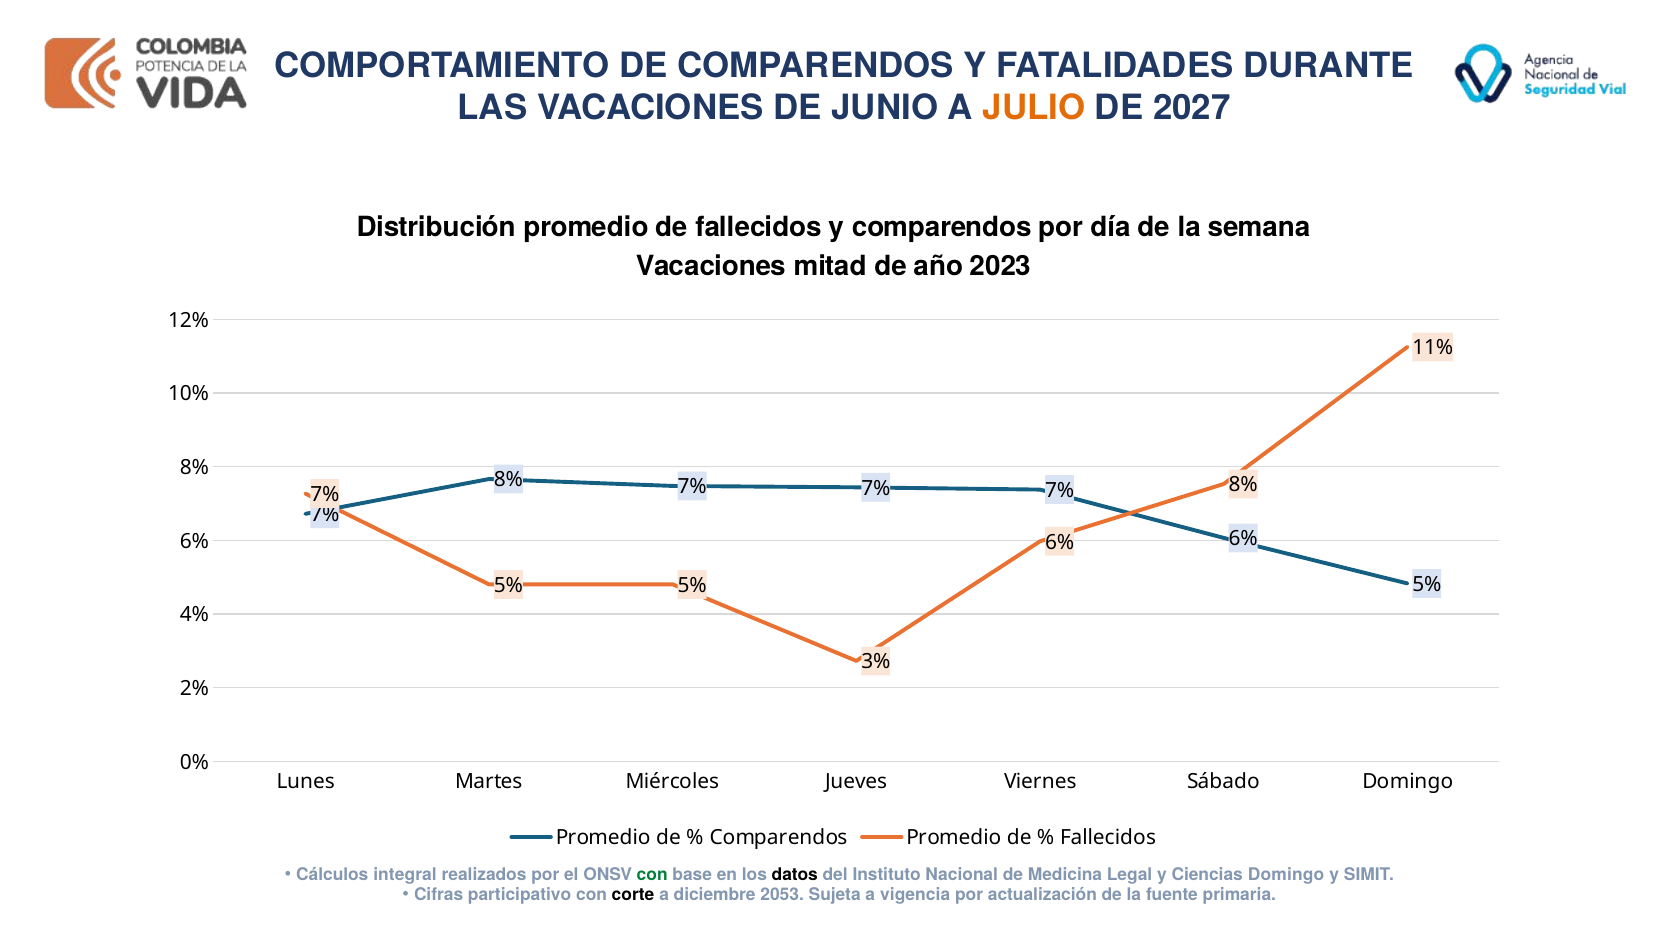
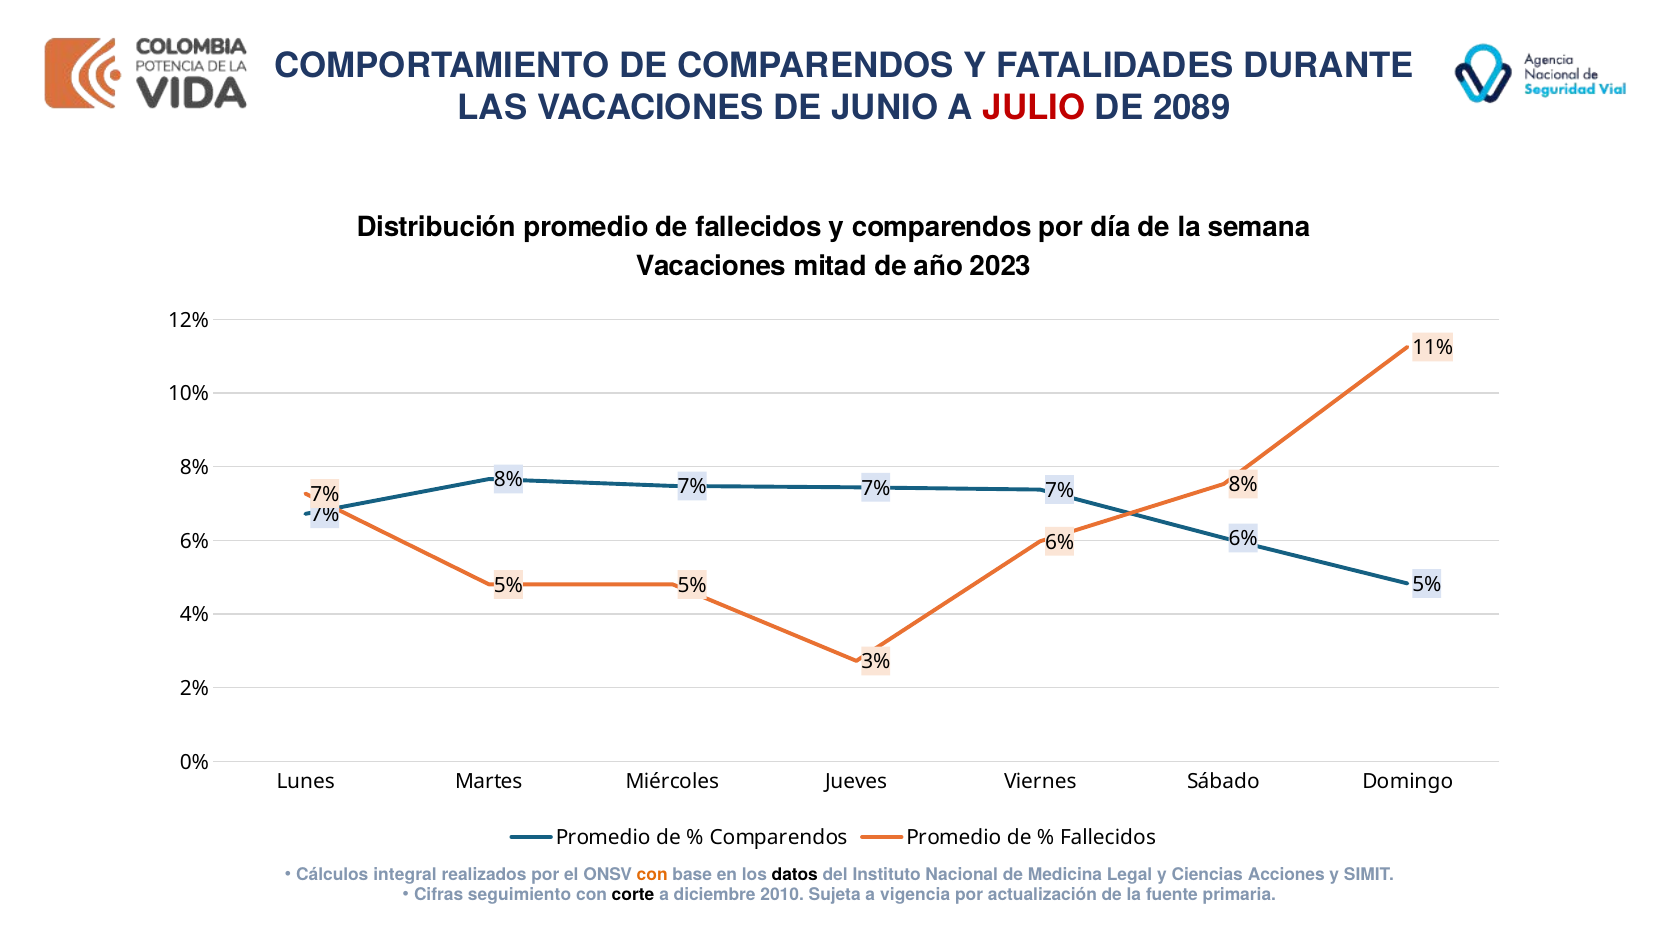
JULIO colour: orange -> red (1034, 108)
2027: 2027 -> 2089 (1192, 108)
con colour: green -> orange (652, 874)
Ciencias Domingo: Domingo -> Acciones (1286, 874)
participativo: participativo -> seguimiento (520, 895)
2053: 2053 -> 2010 (782, 895)
